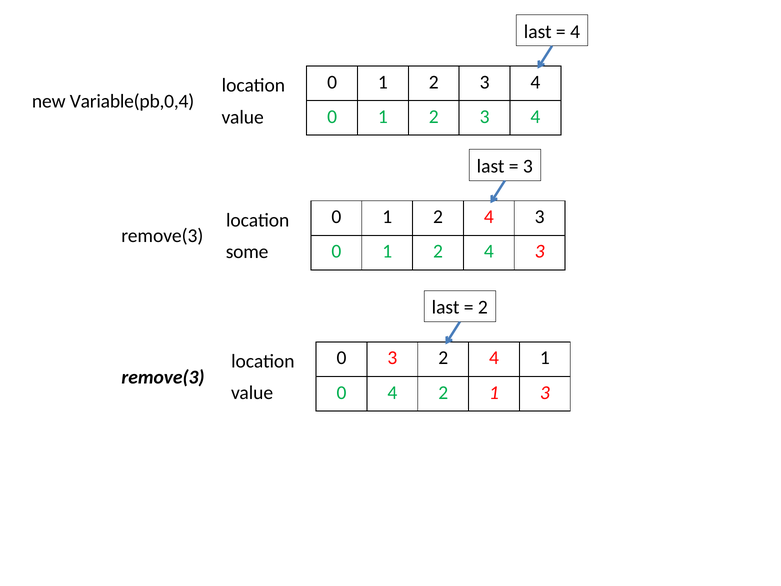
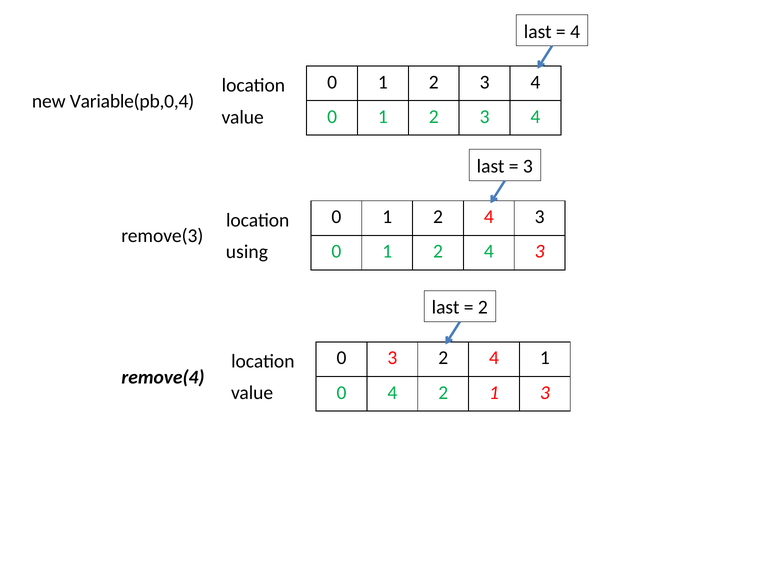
some: some -> using (247, 252)
remove(3: remove(3 -> remove(4 (163, 377)
